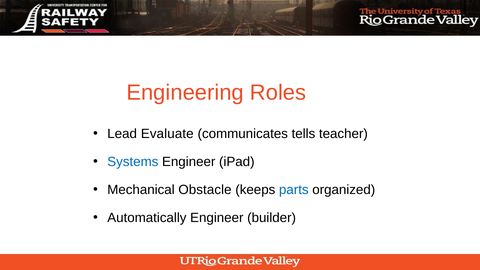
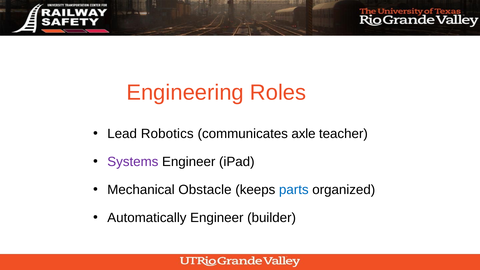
Evaluate: Evaluate -> Robotics (167, 134)
tells: tells -> axle (304, 134)
Systems colour: blue -> purple (133, 162)
